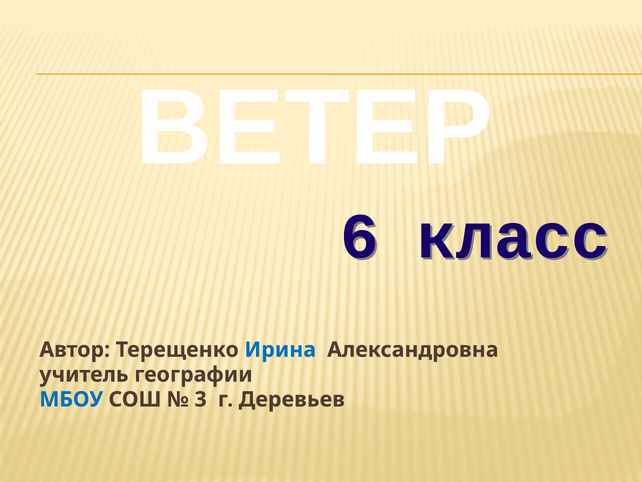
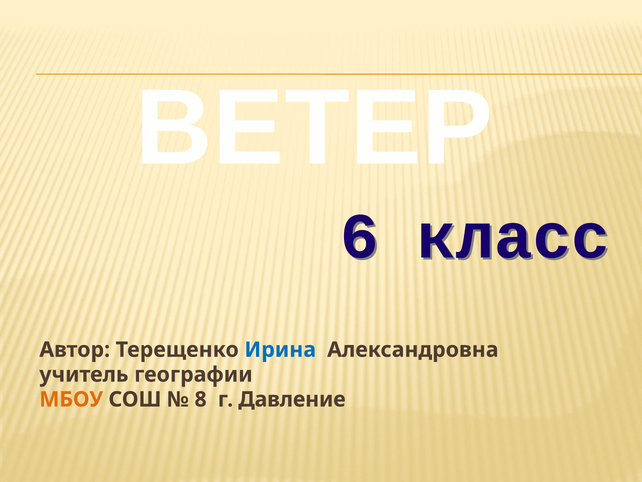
МБОУ colour: blue -> orange (71, 399)
3: 3 -> 8 (201, 399)
Деревьев: Деревьев -> Давление (292, 399)
